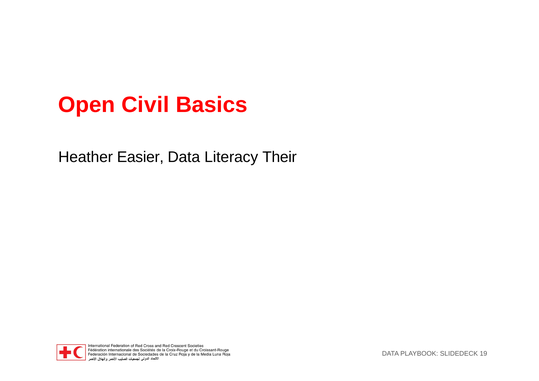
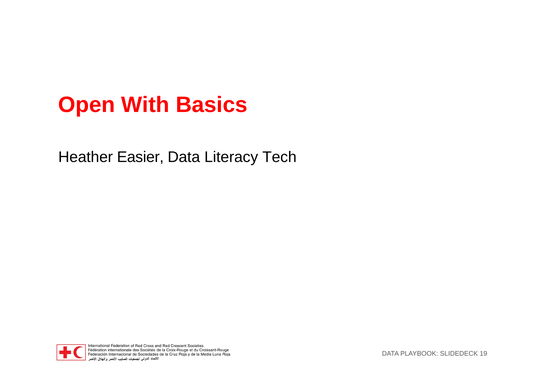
Civil: Civil -> With (145, 105)
Their: Their -> Tech (279, 157)
